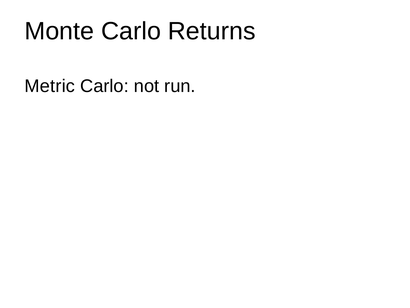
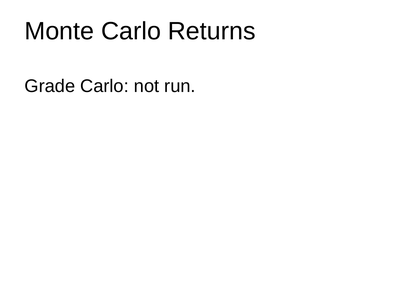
Metric: Metric -> Grade (50, 86)
